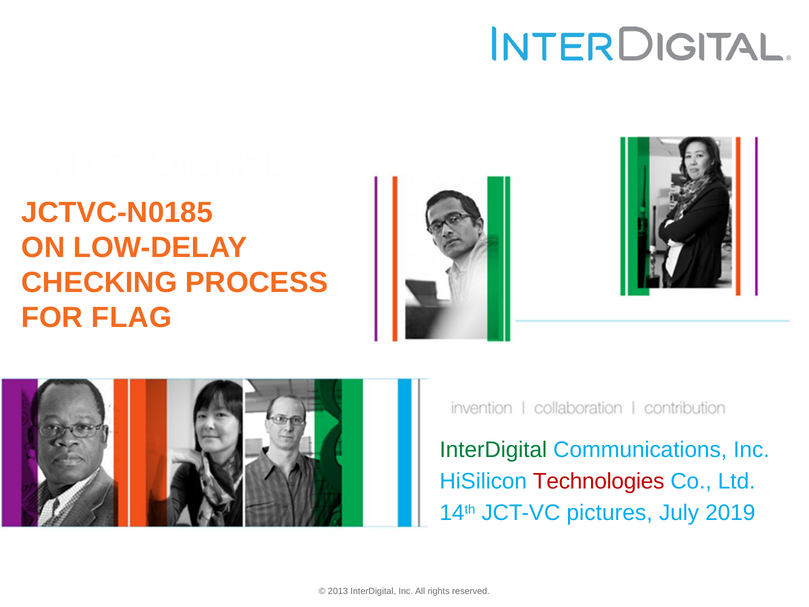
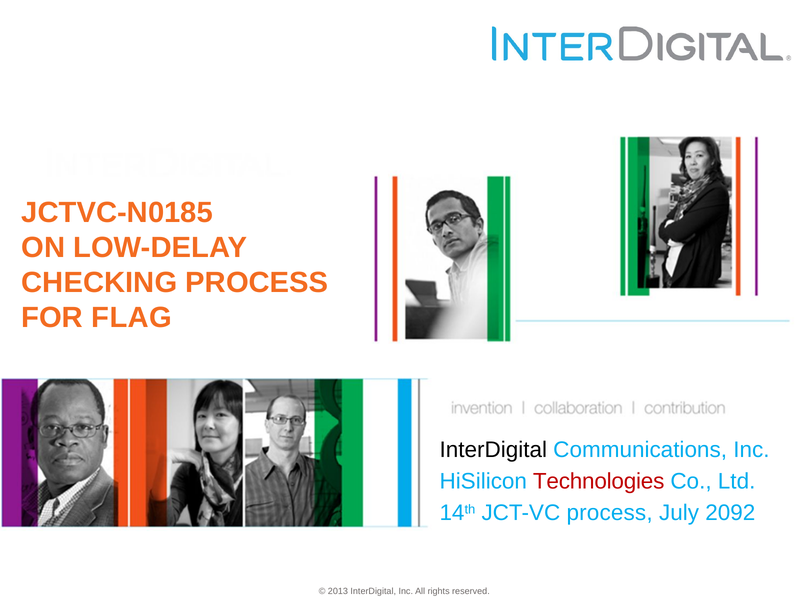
InterDigital colour: green -> black (493, 450)
JCT-VC pictures: pictures -> process (610, 513)
2019: 2019 -> 2092 (730, 513)
